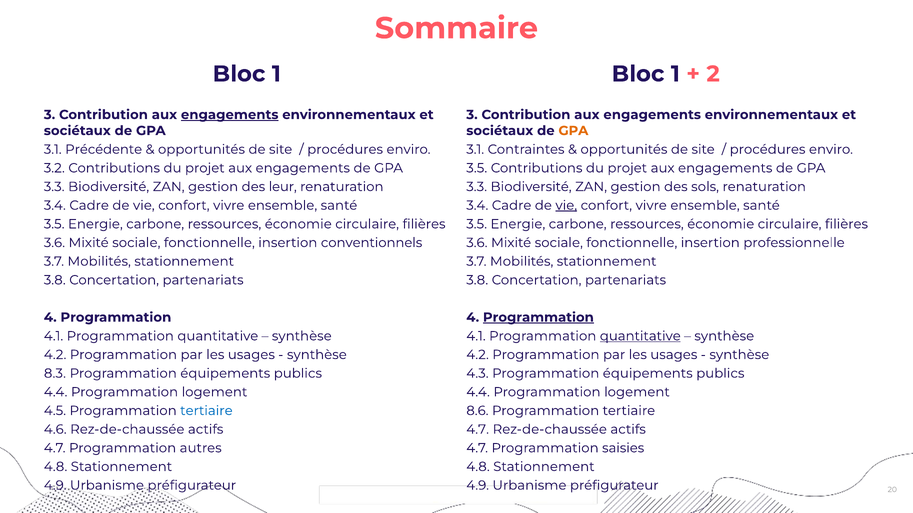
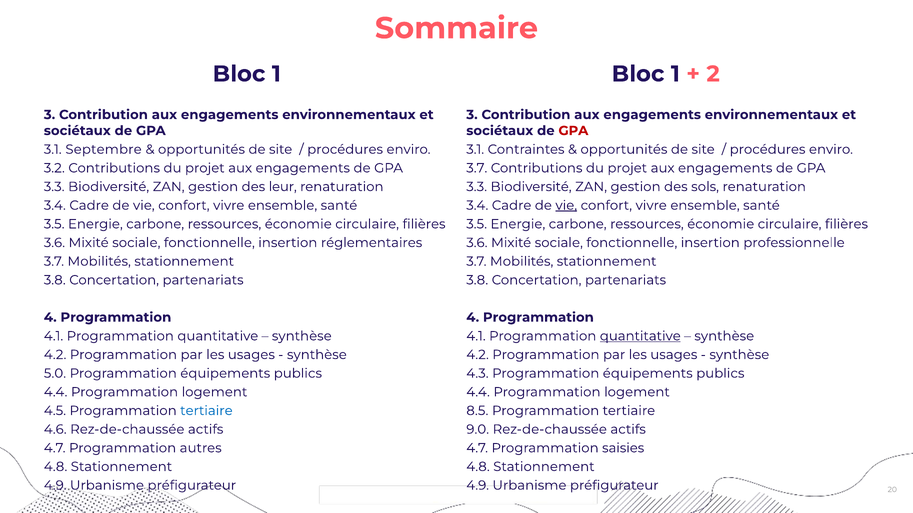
engagements underline: present -> none (230, 115)
GPA colour: orange -> red (573, 131)
Précédente: Précédente -> Septembre (104, 150)
3.5: 3.5 -> 3.7 (477, 168)
conventionnels: conventionnels -> réglementaires (372, 243)
Programmation underline: present -> none (538, 318)
8.3: 8.3 -> 5.0 (55, 374)
8.6: 8.6 -> 8.5 (477, 411)
4.7: 4.7 -> 9.0 (478, 430)
